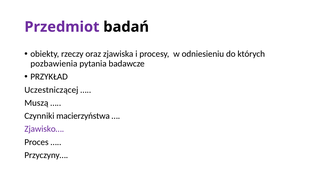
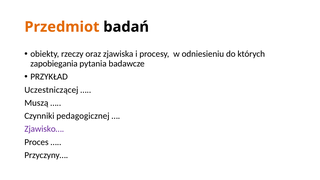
Przedmiot colour: purple -> orange (62, 27)
pozbawienia: pozbawienia -> zapobiegania (54, 64)
macierzyństwa: macierzyństwa -> pedagogicznej (83, 116)
